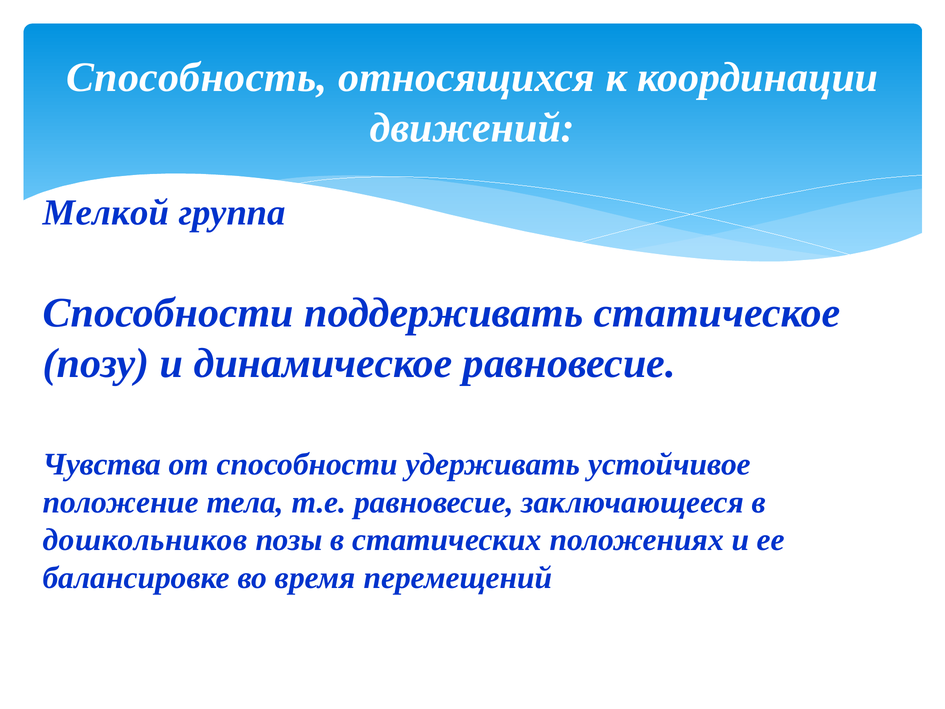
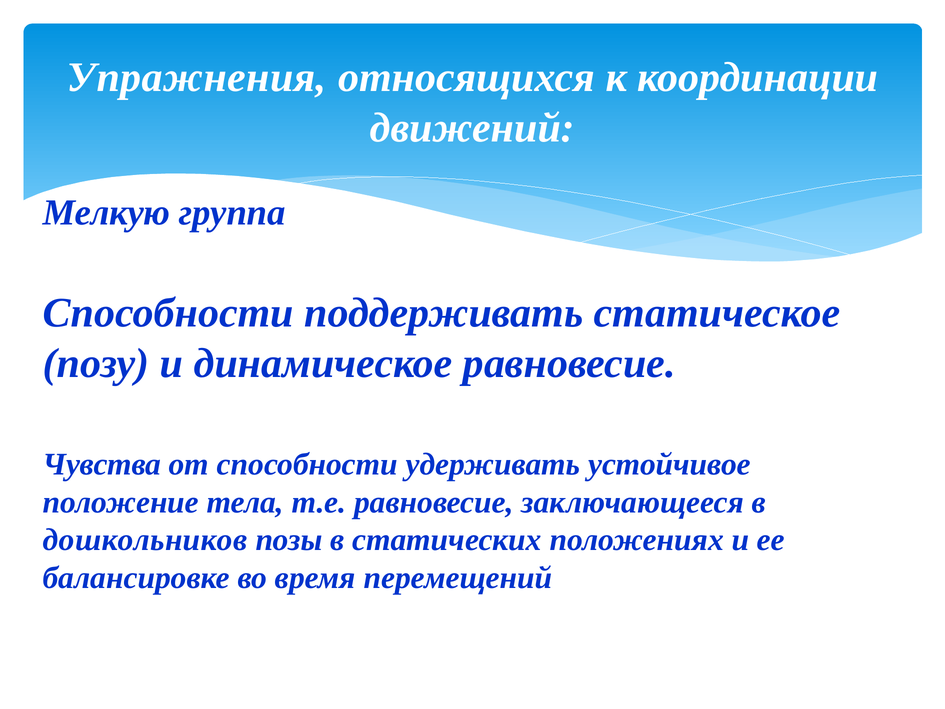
Способность: Способность -> Упражнения (197, 77)
Мелкой: Мелкой -> Мелкую (106, 213)
